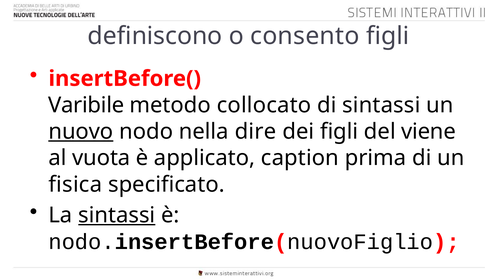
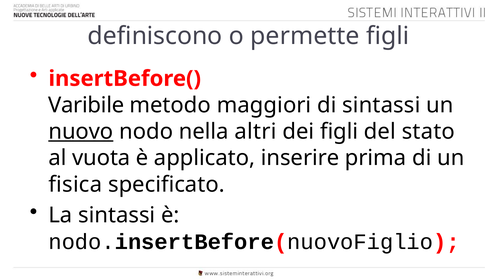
consento: consento -> permette (305, 36)
collocato: collocato -> maggiori (264, 105)
dire: dire -> altri (256, 132)
viene: viene -> stato (428, 132)
caption: caption -> inserire (300, 158)
sintassi underline: present -> none (117, 216)
